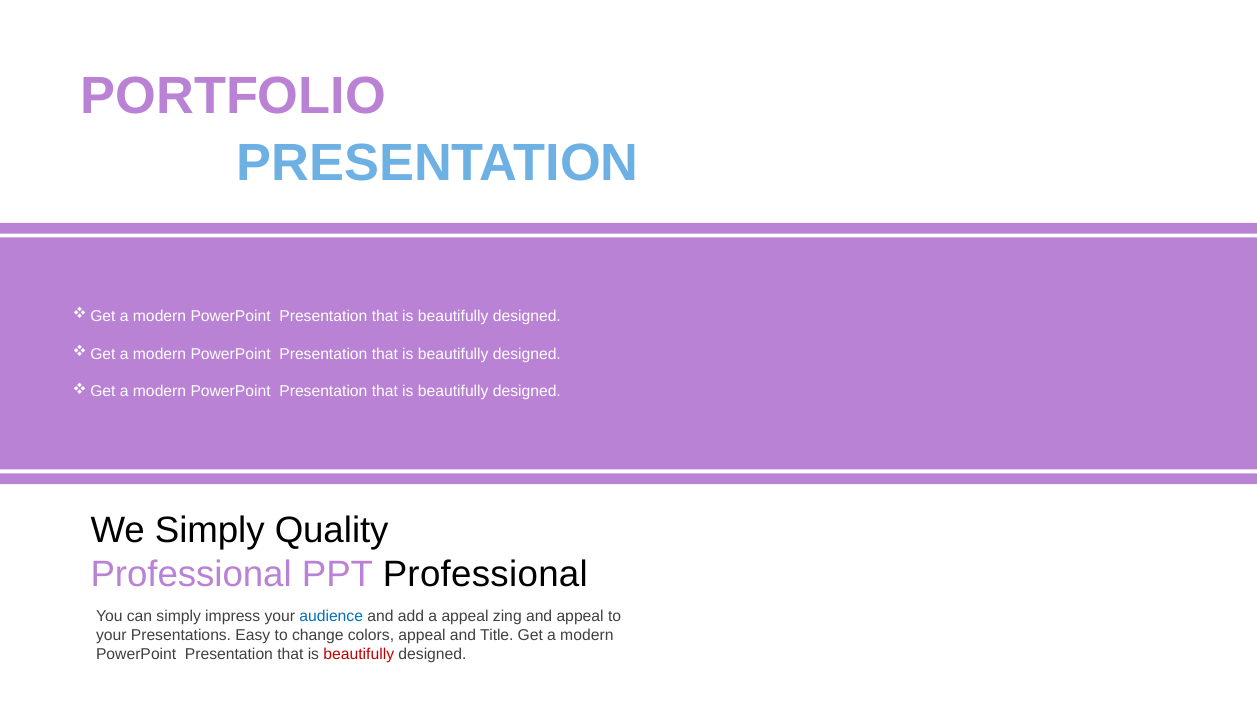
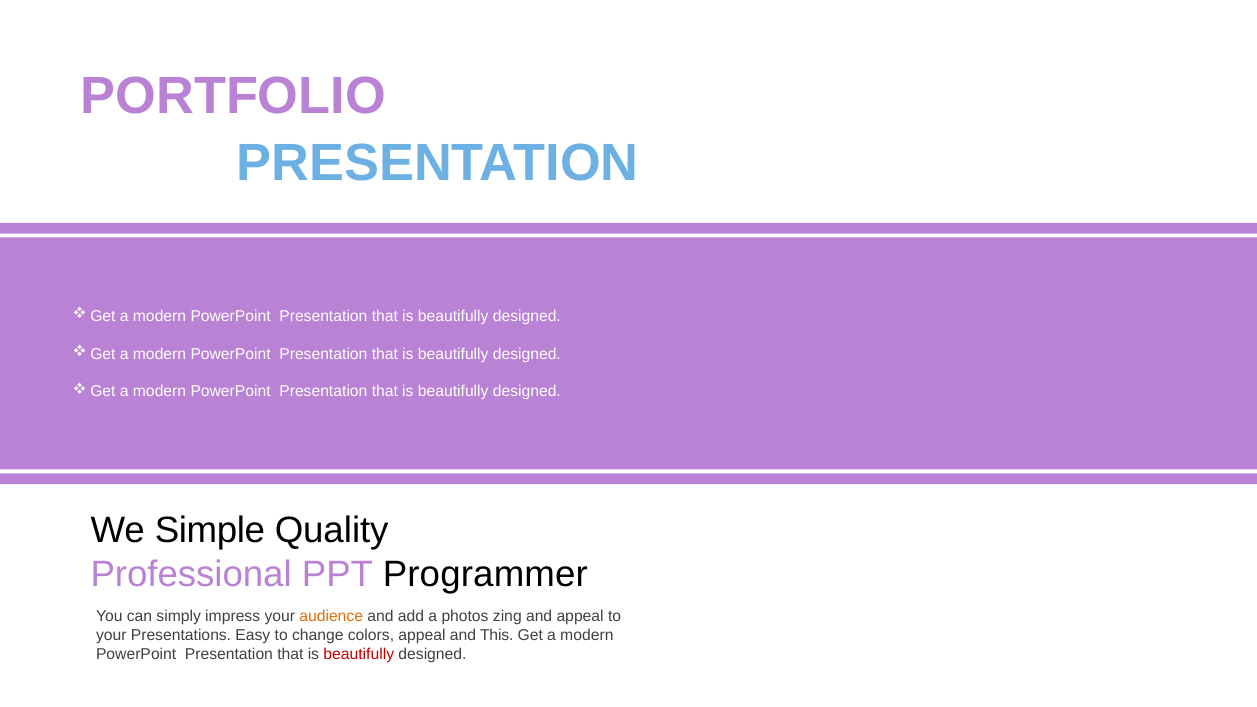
We Simply: Simply -> Simple (210, 531)
PPT Professional: Professional -> Programmer (485, 575)
audience colour: blue -> orange (331, 616)
a appeal: appeal -> photos (465, 616)
Title: Title -> This (497, 635)
